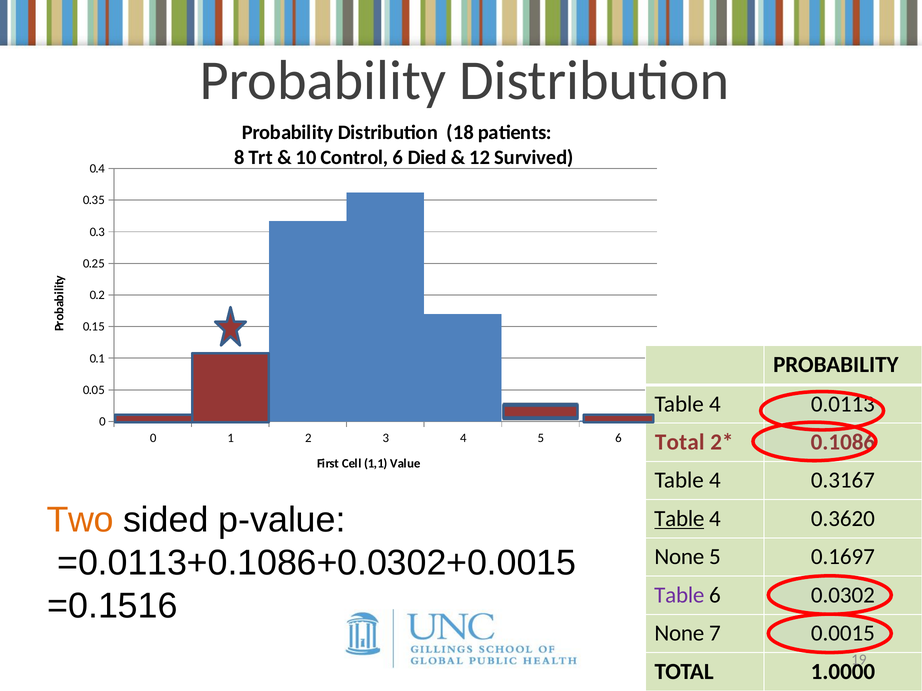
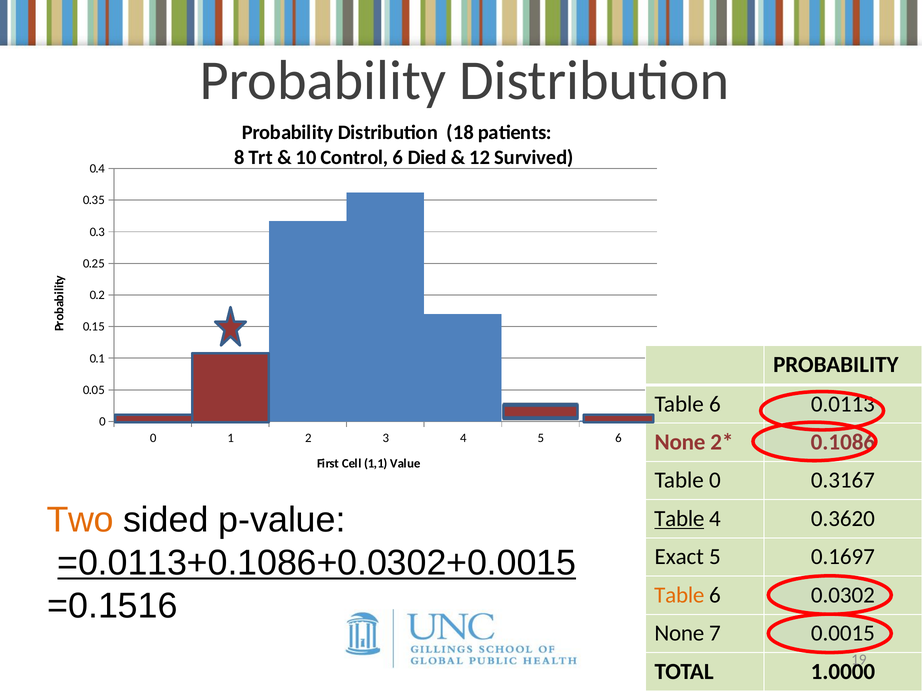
4: 4 -> 6 (715, 404)
Total: Total -> None (680, 442)
4: 4 -> 0 (715, 481)
=0.0113+0.1086+0.0302+0.0015 underline: none -> present (317, 563)
None: None -> Exact (679, 557)
Table colour: purple -> orange (679, 596)
